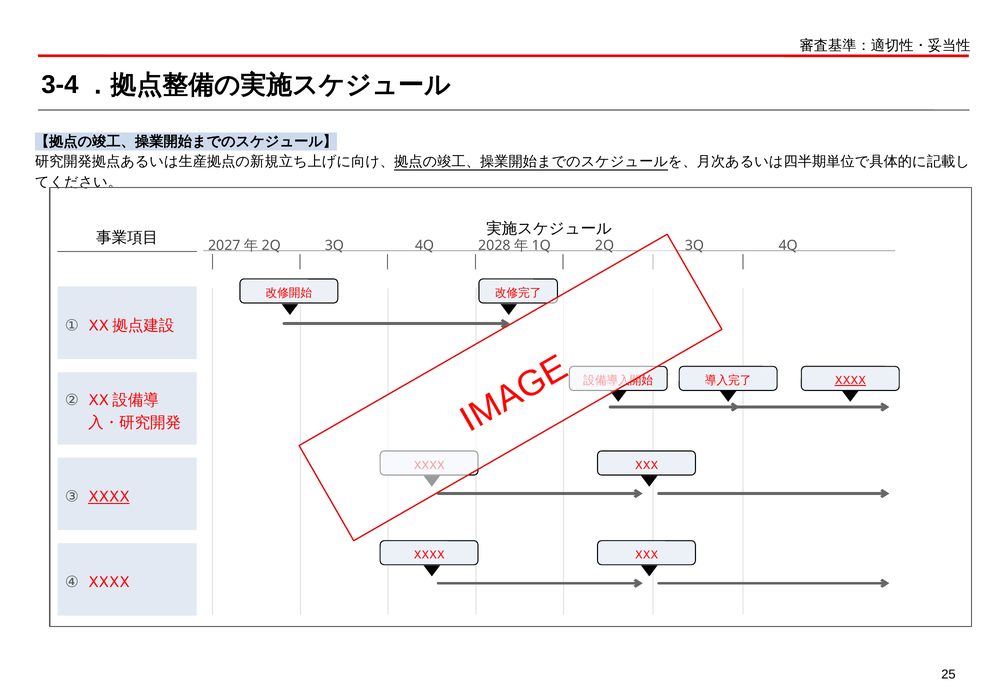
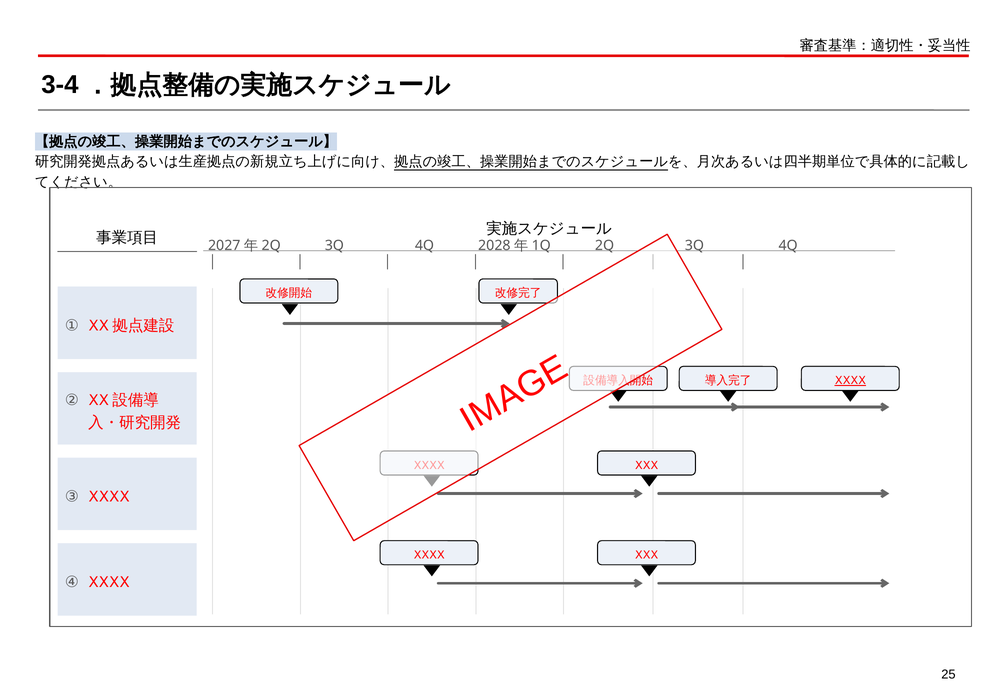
XXXX underline: present -> none (109, 497)
